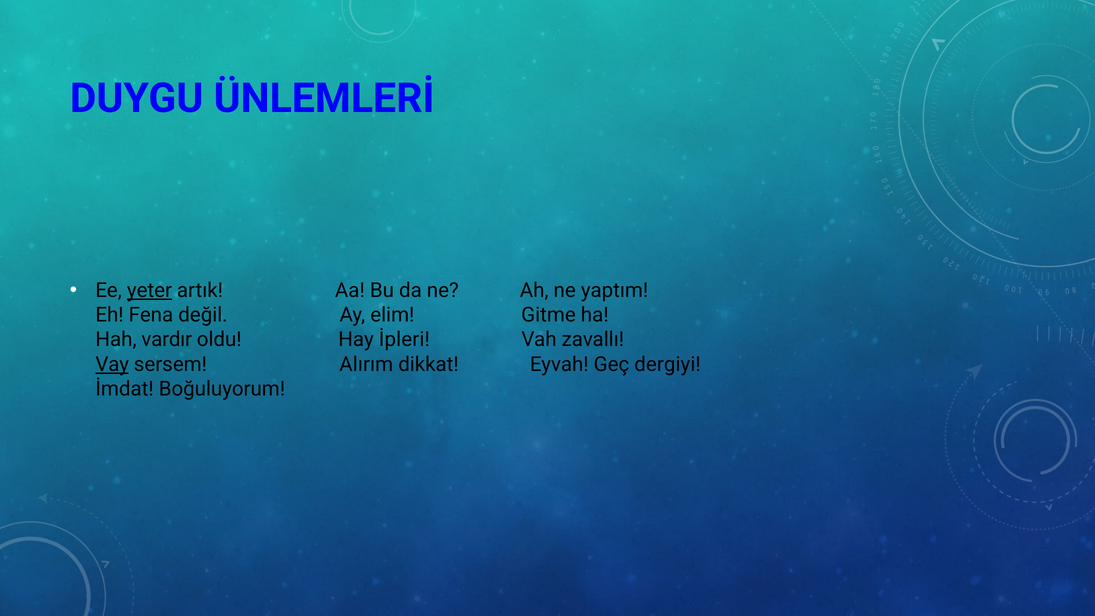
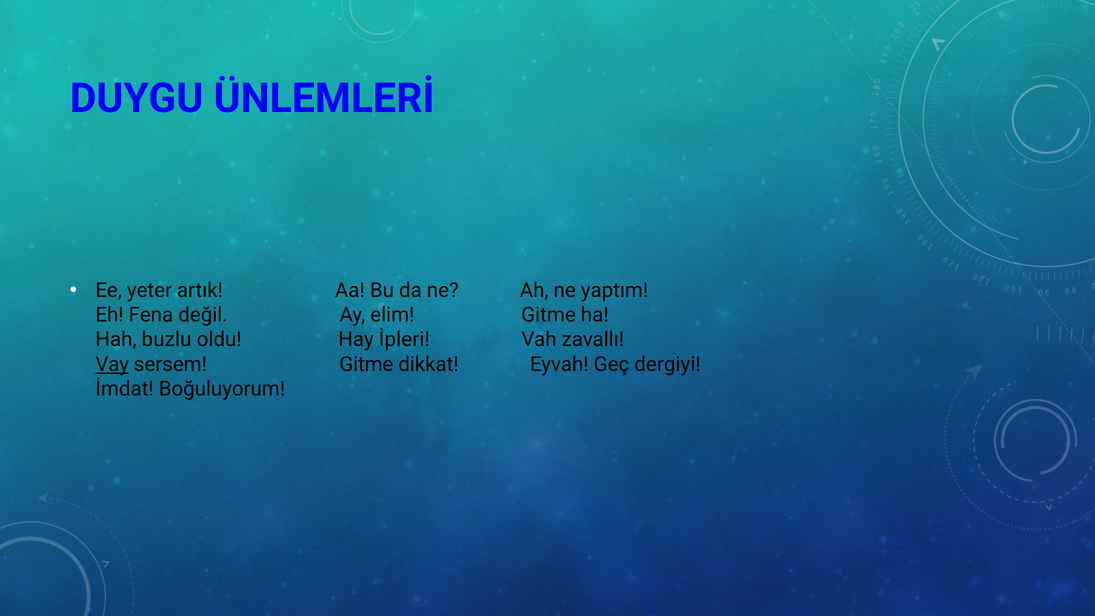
yeter underline: present -> none (149, 290)
vardır: vardır -> buzlu (167, 340)
sersem Alırım: Alırım -> Gitme (366, 364)
